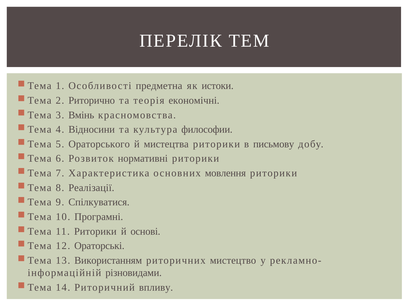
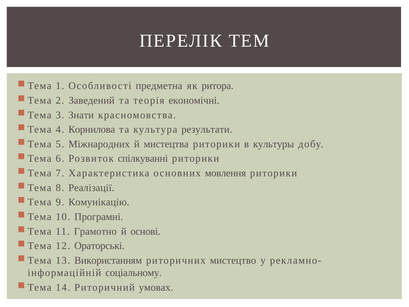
истоки: истоки -> ритора (218, 86)
Риторично: Риторично -> Заведений (92, 100)
Вмінь: Вмінь -> Знати (81, 115)
Відносини: Відносини -> Корнилова (92, 129)
философии: философии -> результати (207, 129)
Ораторського: Ораторського -> Міжнародних (99, 144)
письмову: письмову -> культуры (274, 144)
нормативні: нормативні -> спілкуванні (143, 158)
Спілкуватися: Спілкуватися -> Комунікацію (99, 202)
11 Риторики: Риторики -> Грамотно (95, 231)
різновидами: різновидами -> соціальному (134, 273)
впливу: впливу -> умовах (156, 287)
